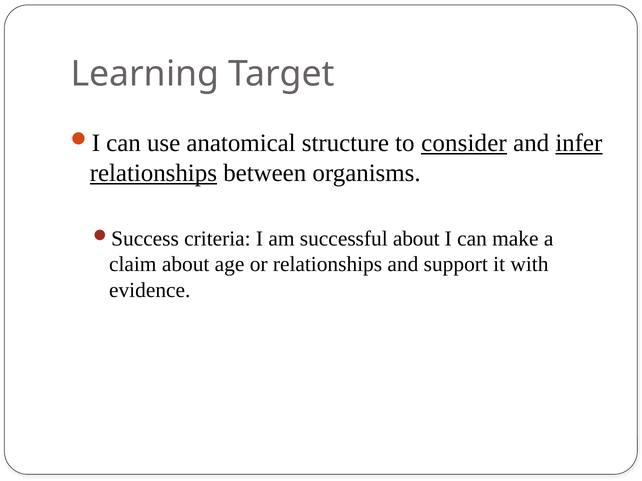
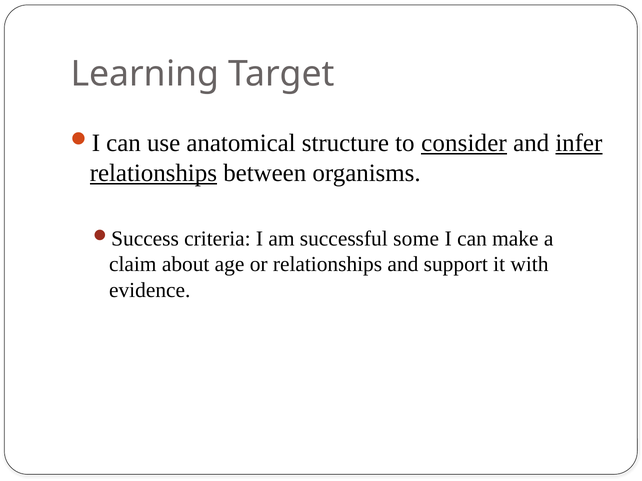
successful about: about -> some (416, 239)
